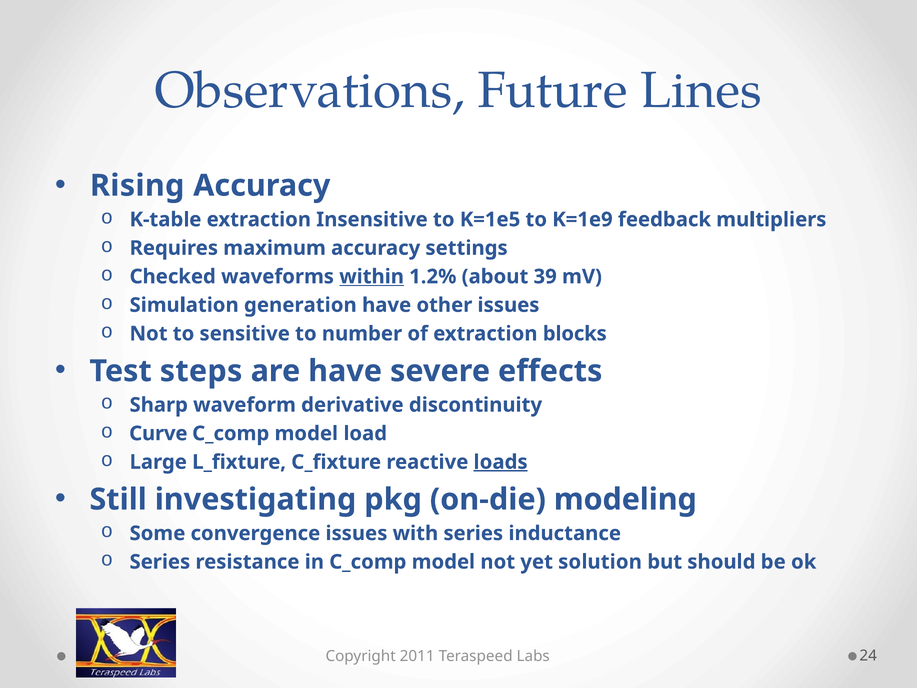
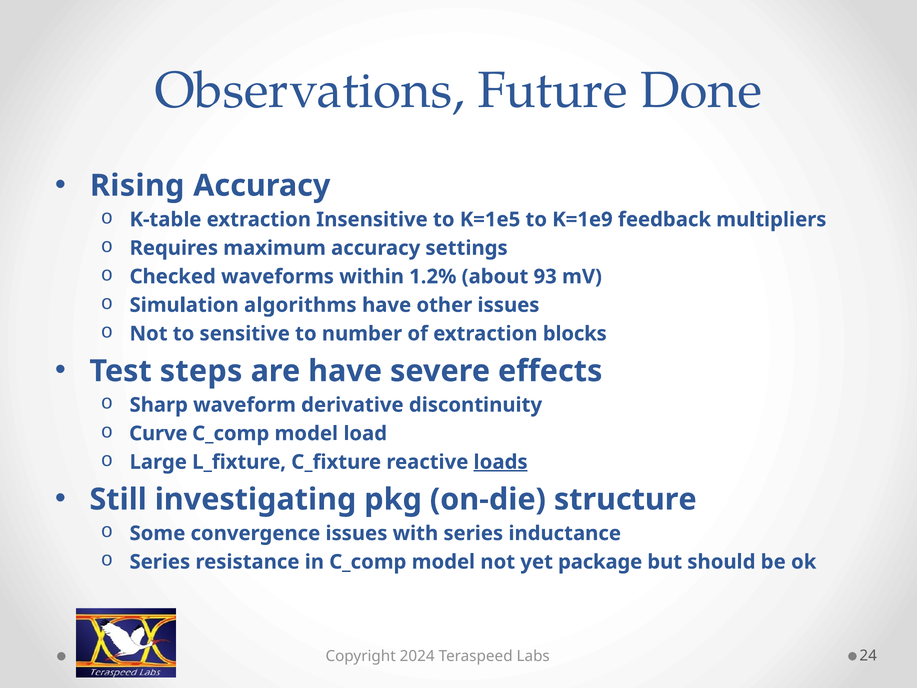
Lines: Lines -> Done (701, 90)
within underline: present -> none (372, 277)
39: 39 -> 93 (545, 277)
generation: generation -> algorithms (300, 305)
modeling: modeling -> structure (625, 499)
solution: solution -> package (600, 562)
2011: 2011 -> 2024 (417, 656)
